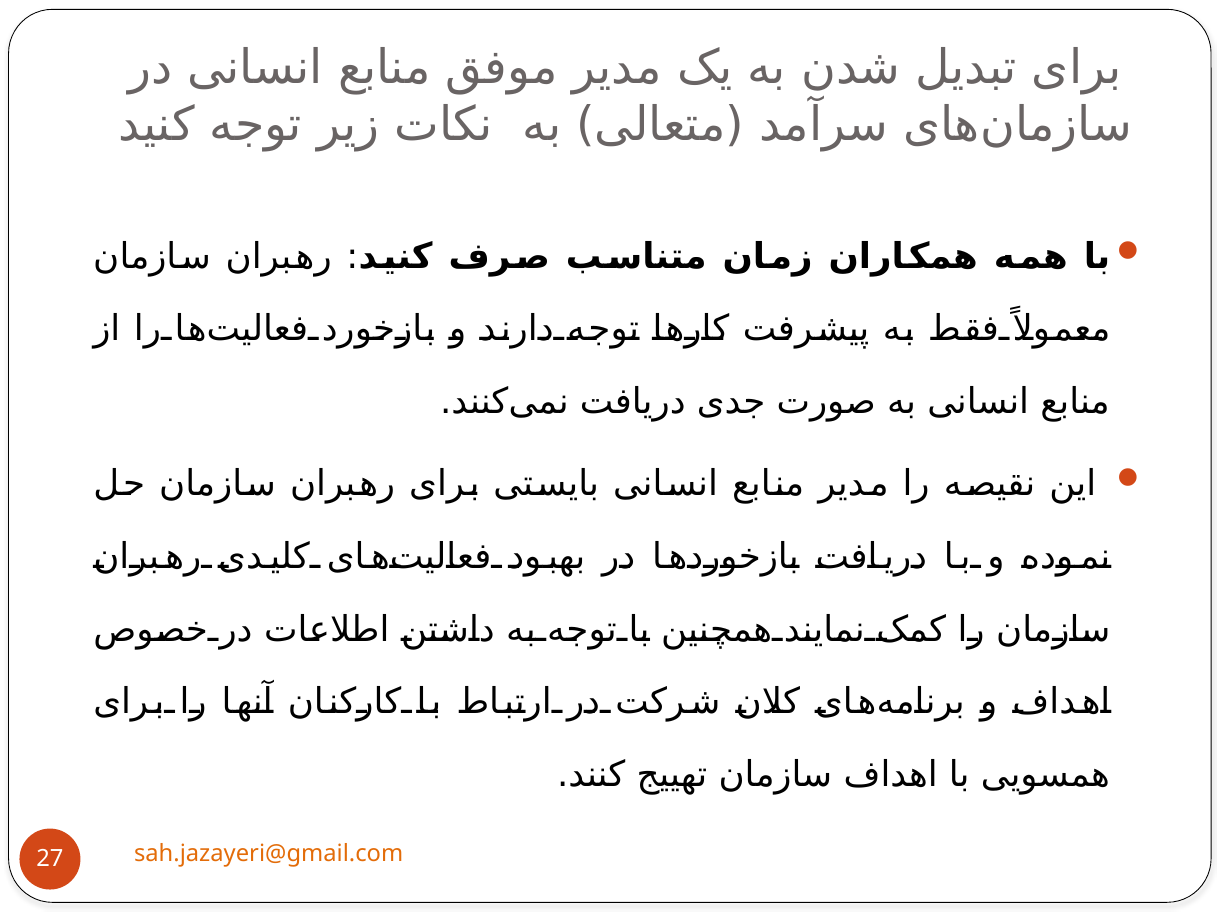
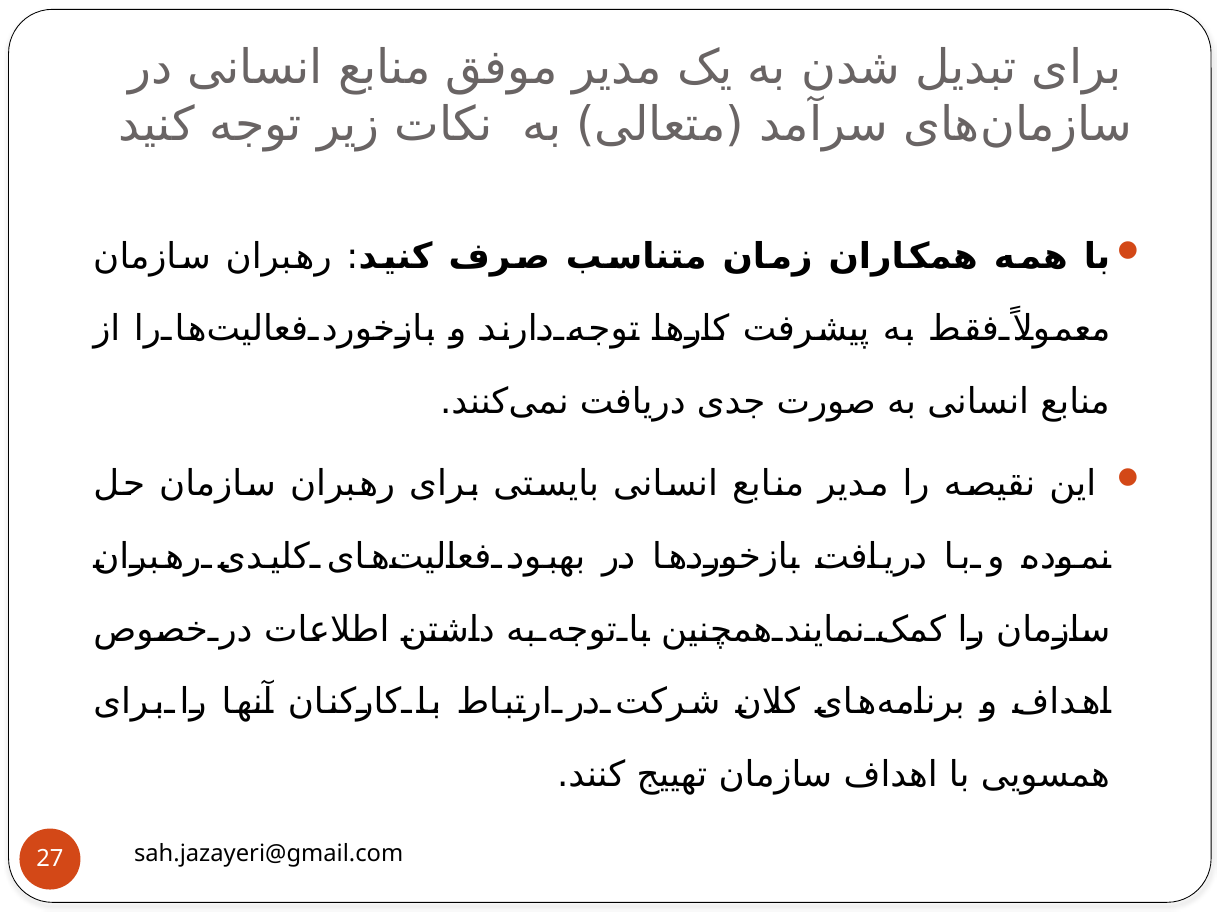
sah.jazayeri@gmail.com colour: orange -> black (269, 854)
